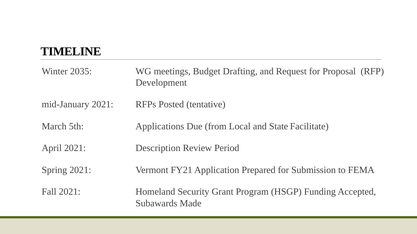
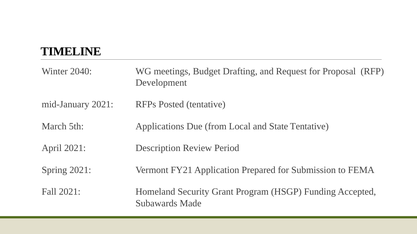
2035: 2035 -> 2040 (81, 71)
State Facilitate: Facilitate -> Tentative (309, 127)
